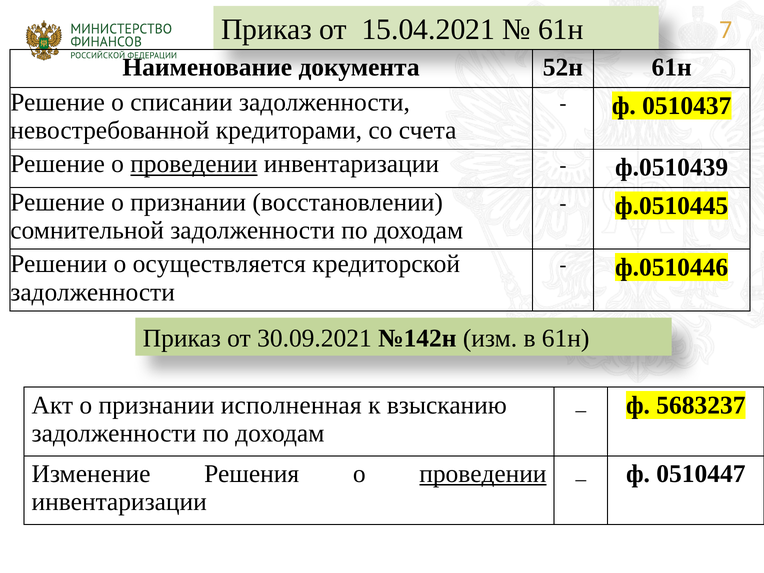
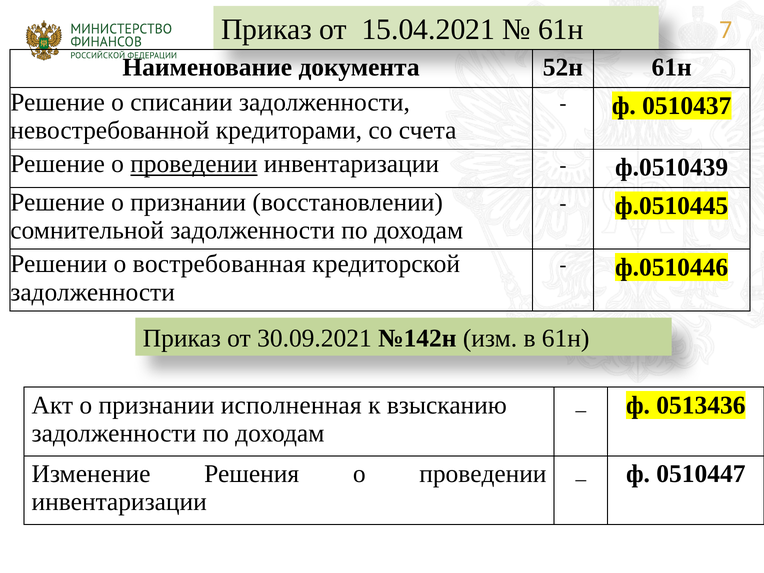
осуществляется: осуществляется -> востребованная (219, 264)
5683237: 5683237 -> 0513436 (701, 405)
проведении underline: present -> none (483, 474)
